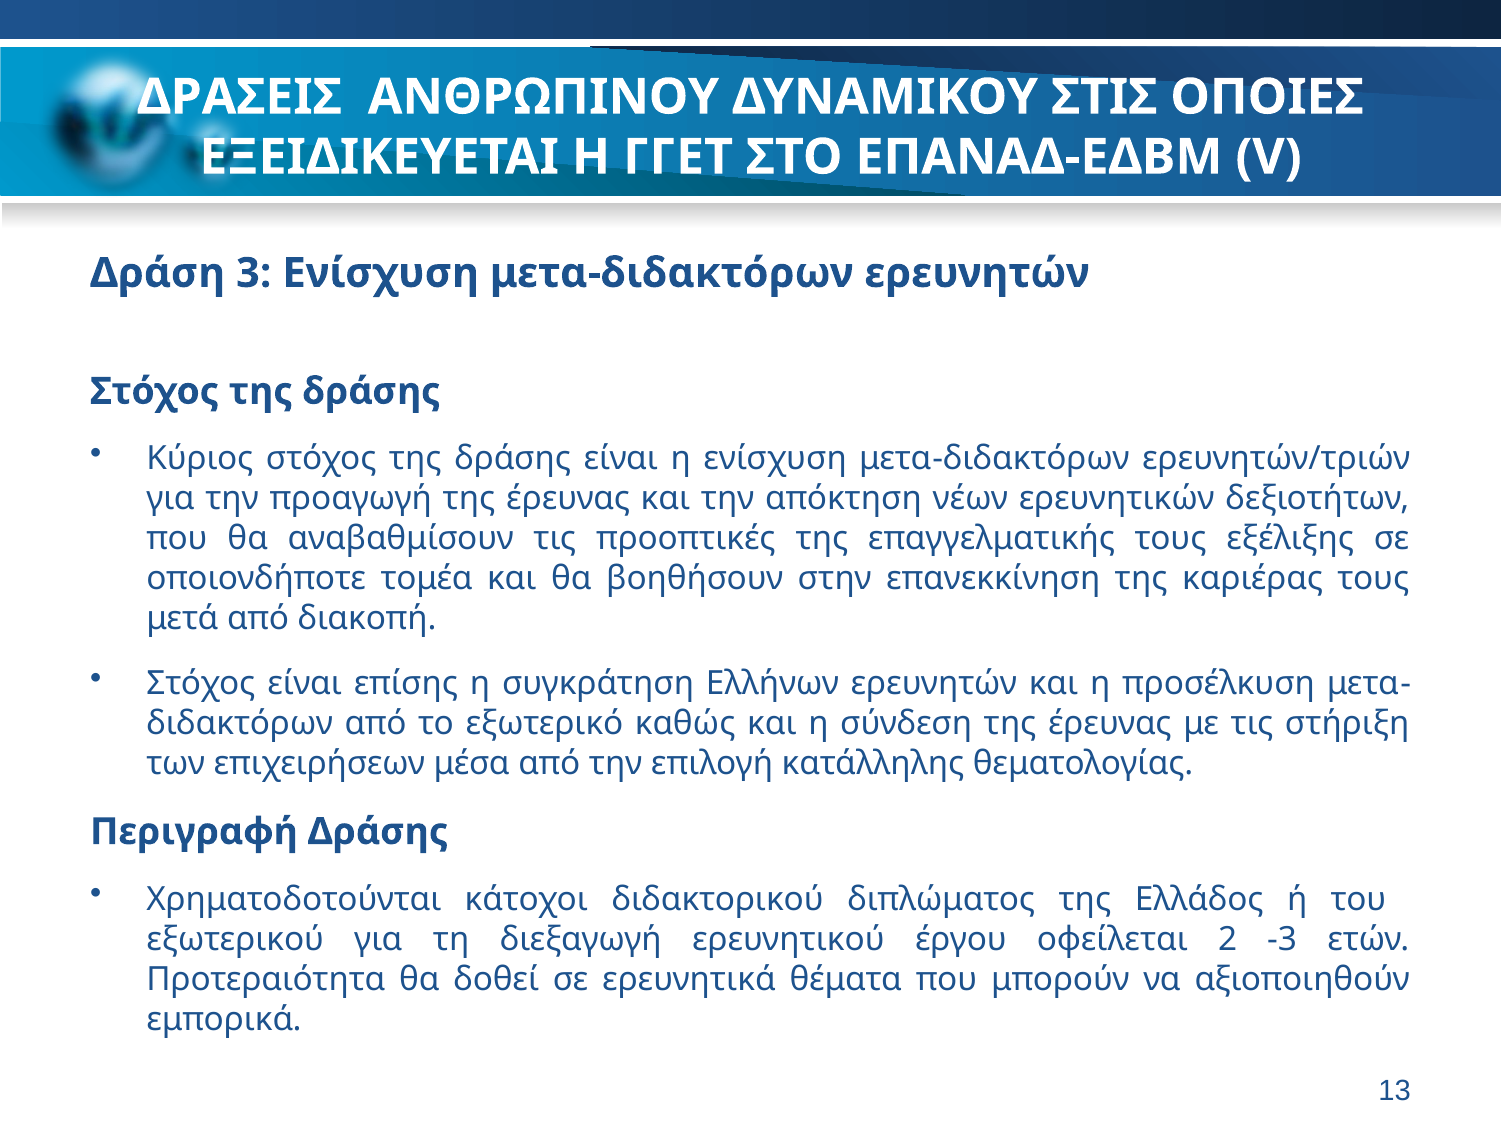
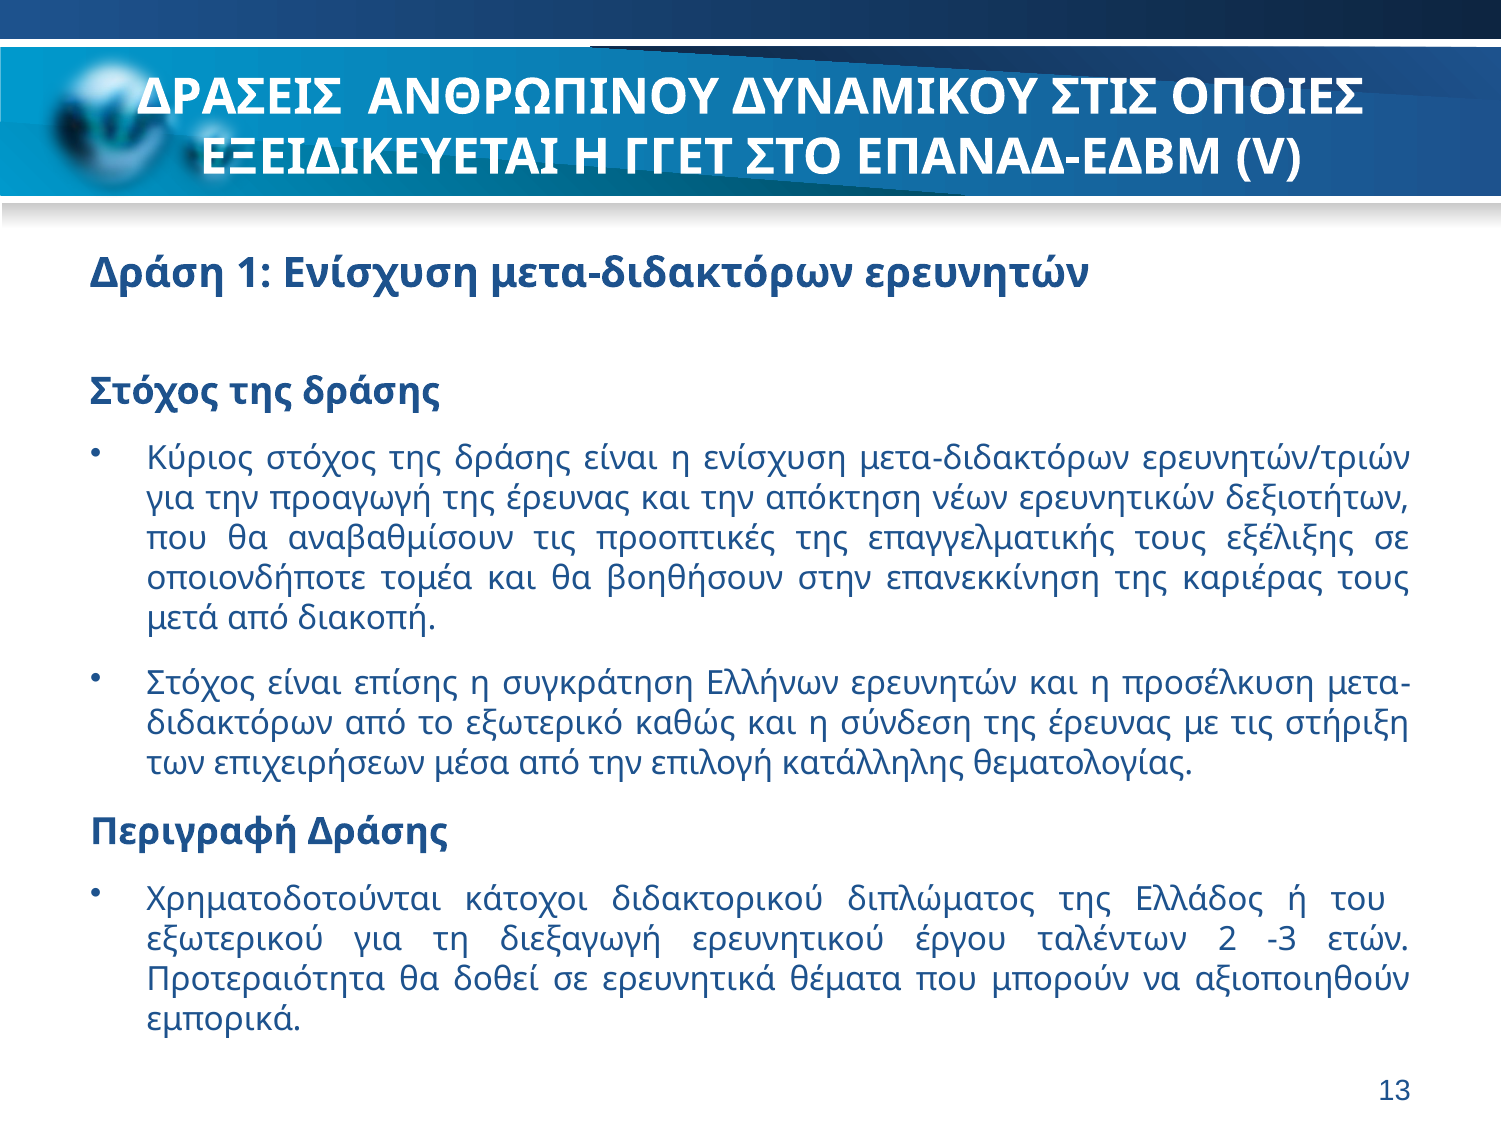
3: 3 -> 1 (254, 273)
οφείλεται: οφείλεται -> ταλέντων (1112, 939)
